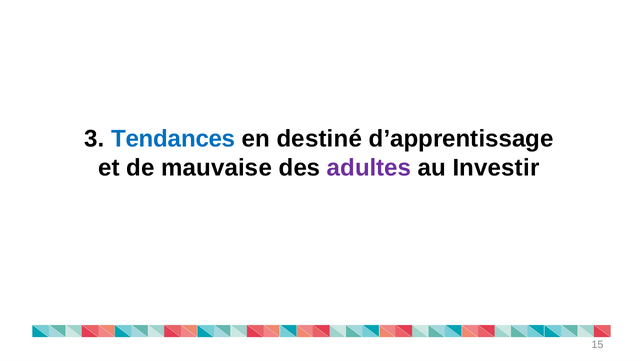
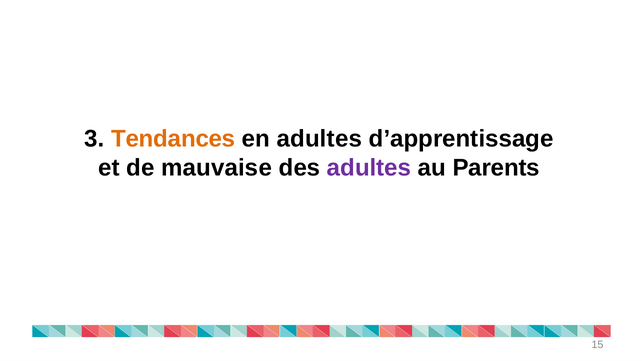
Tendances colour: blue -> orange (173, 139)
en destiné: destiné -> adultes (319, 139)
Investir: Investir -> Parents (496, 168)
